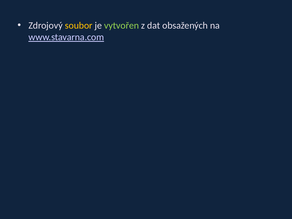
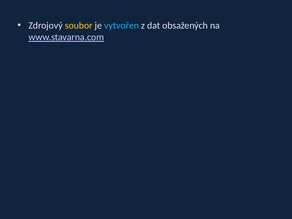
vytvořen colour: light green -> light blue (122, 26)
